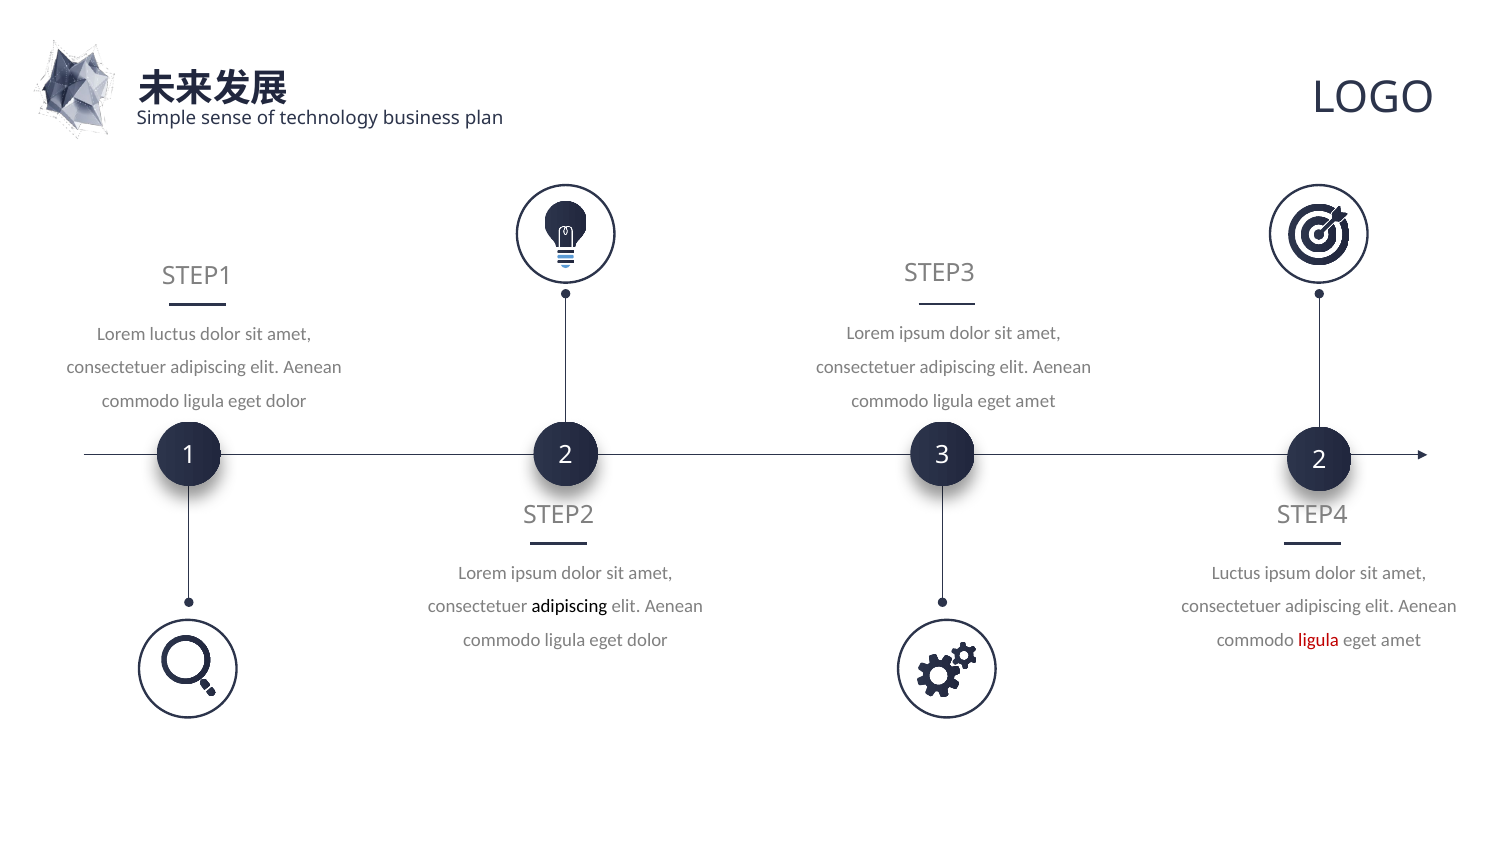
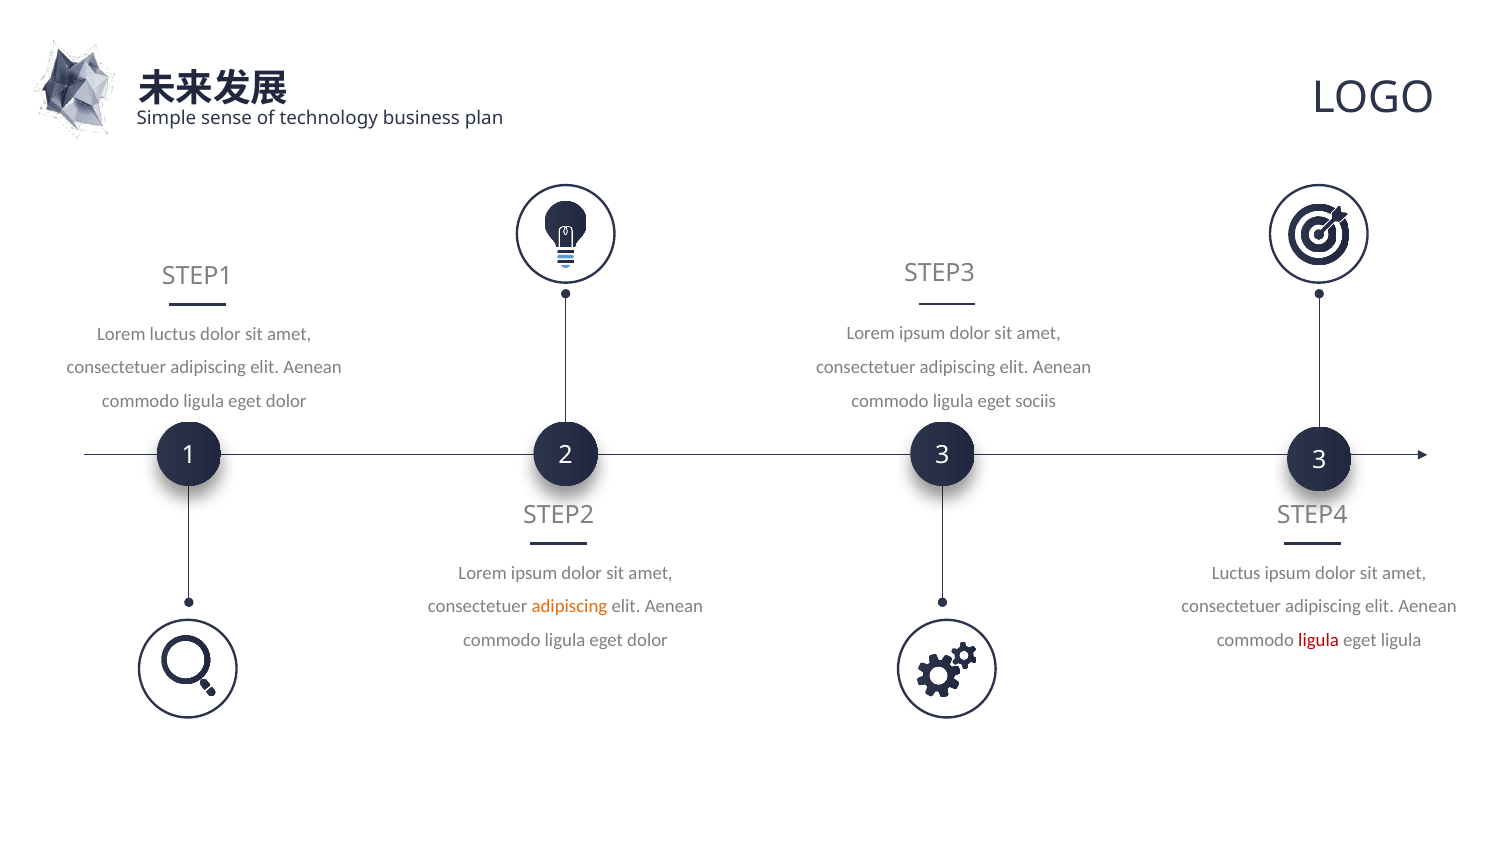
amet: amet -> sociis (1036, 401)
3 2: 2 -> 3 (1319, 460)
adipiscing colour: black -> orange (569, 606)
amet: amet -> ligula (1401, 640)
